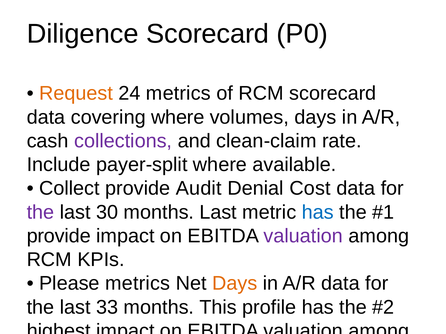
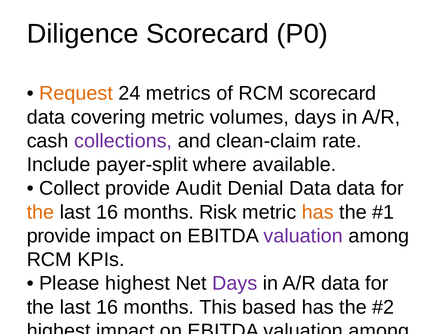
covering where: where -> metric (178, 117)
Denial Cost: Cost -> Data (310, 189)
the colour: purple -> orange (40, 212)
30: 30 -> 16 (107, 212)
months Last: Last -> Risk (218, 212)
has colour: blue -> orange (318, 212)
Please metrics: metrics -> highest (138, 284)
Days colour: orange -> purple (235, 284)
33: 33 -> 16 (107, 308)
profile: profile -> based (269, 308)
